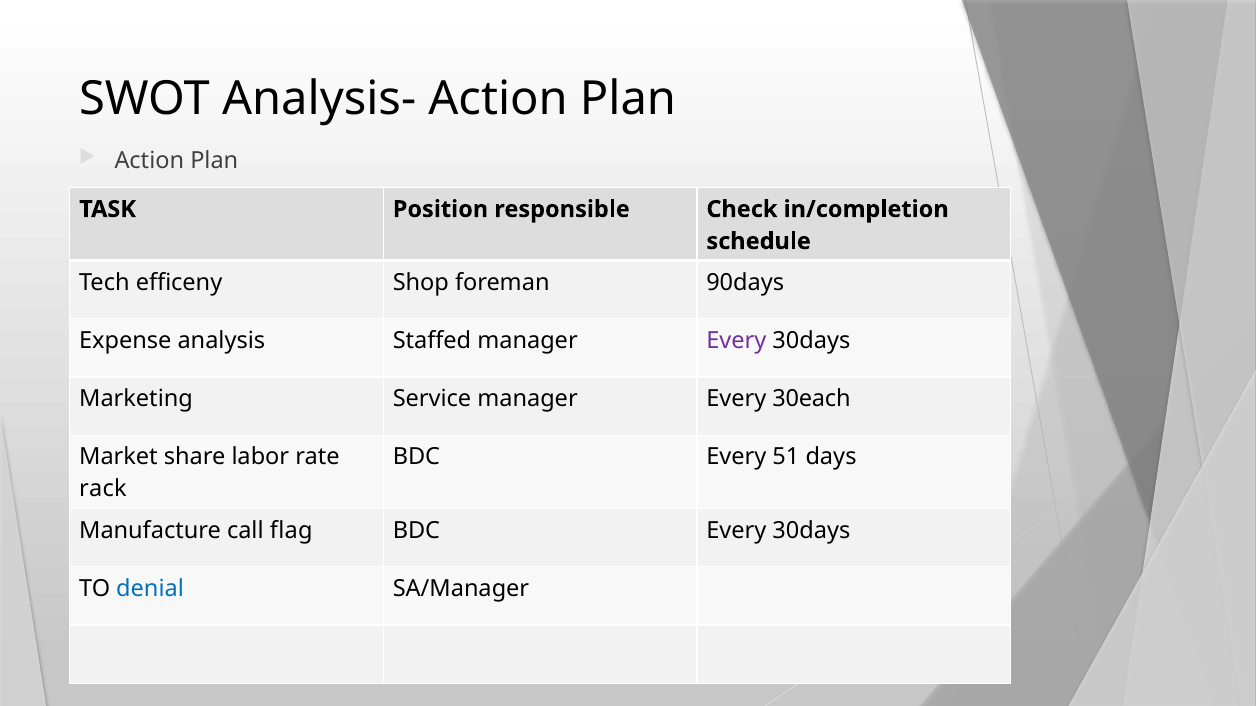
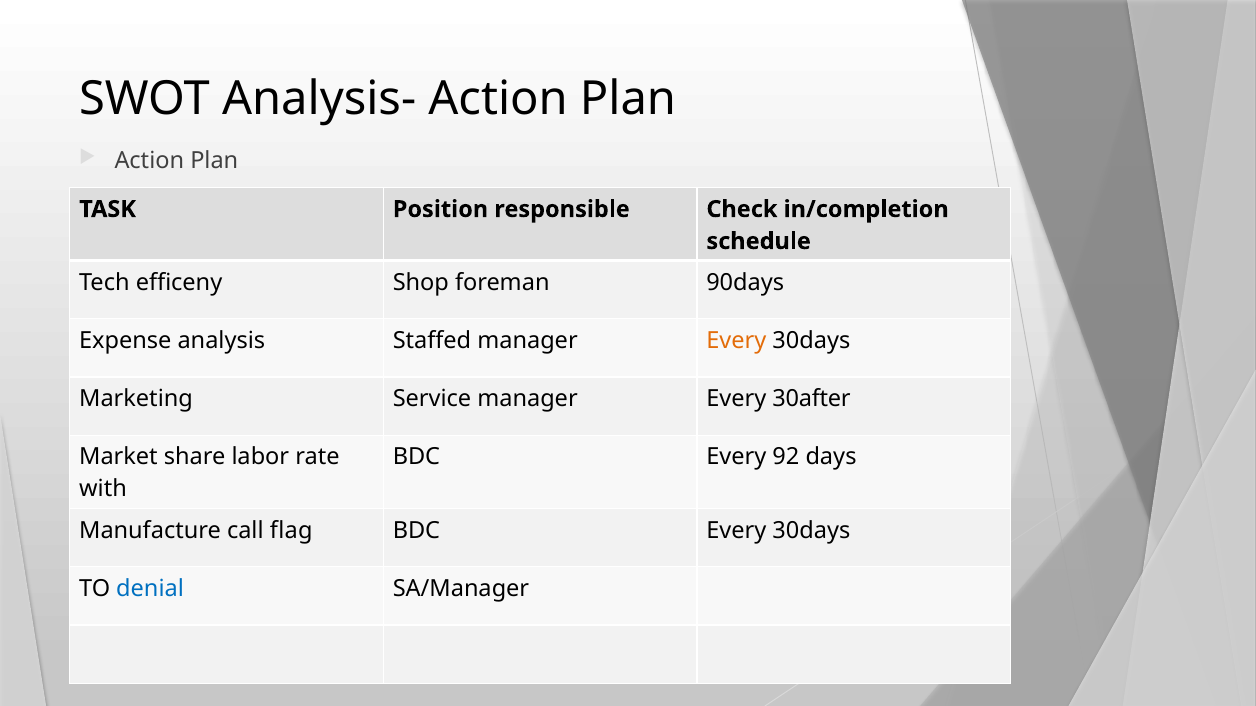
Every colour: purple -> orange (736, 341)
30each: 30each -> 30after (812, 399)
51: 51 -> 92 (786, 458)
rack: rack -> with (103, 490)
